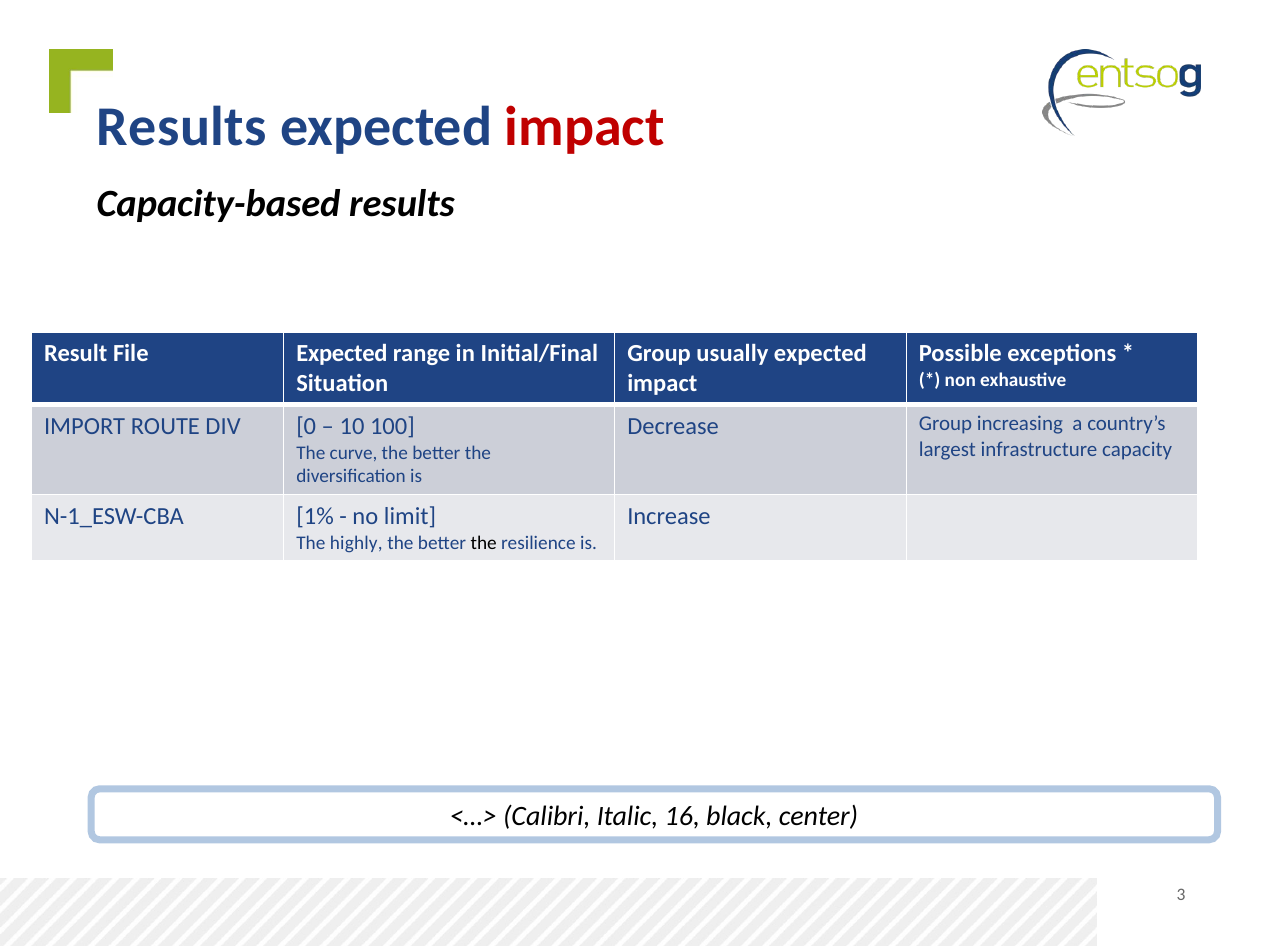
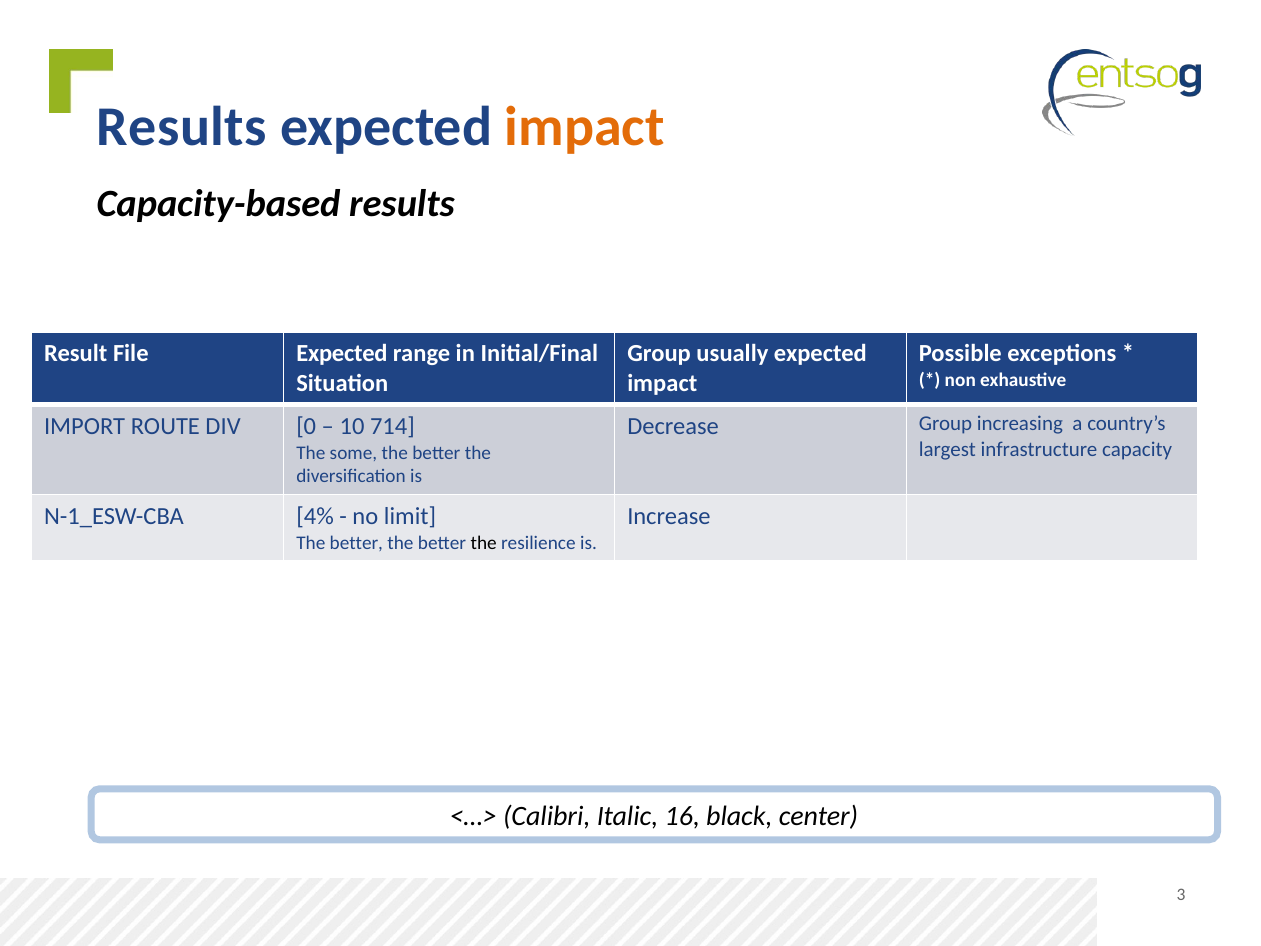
impact colour: red -> orange (585, 127)
100: 100 -> 714 (392, 426)
curve: curve -> some (353, 453)
1%: 1% -> 4% (315, 516)
highly: highly -> better (356, 543)
